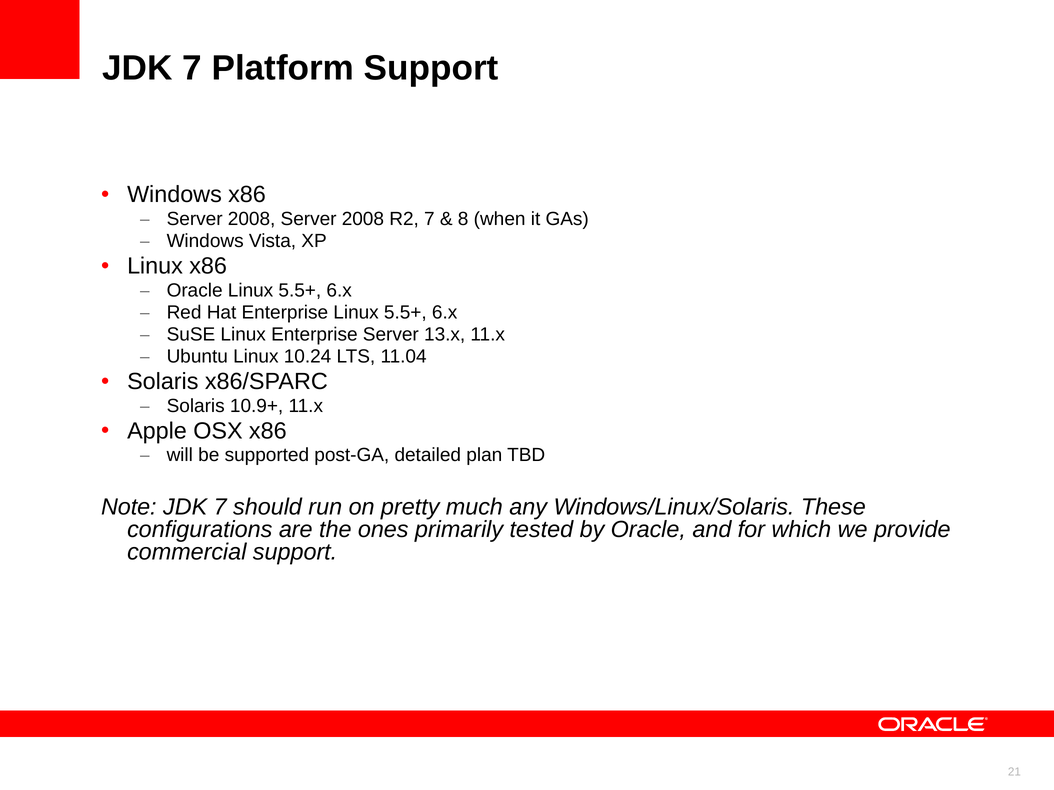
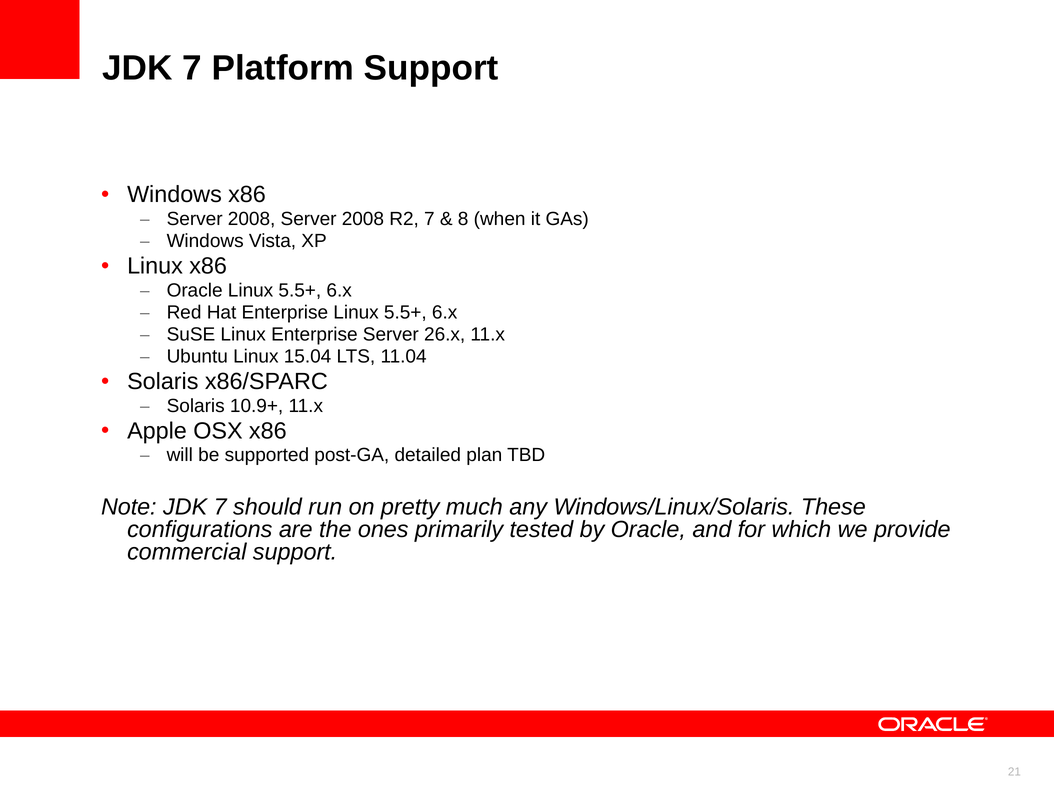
13.x: 13.x -> 26.x (445, 335)
10.24: 10.24 -> 15.04 (308, 357)
